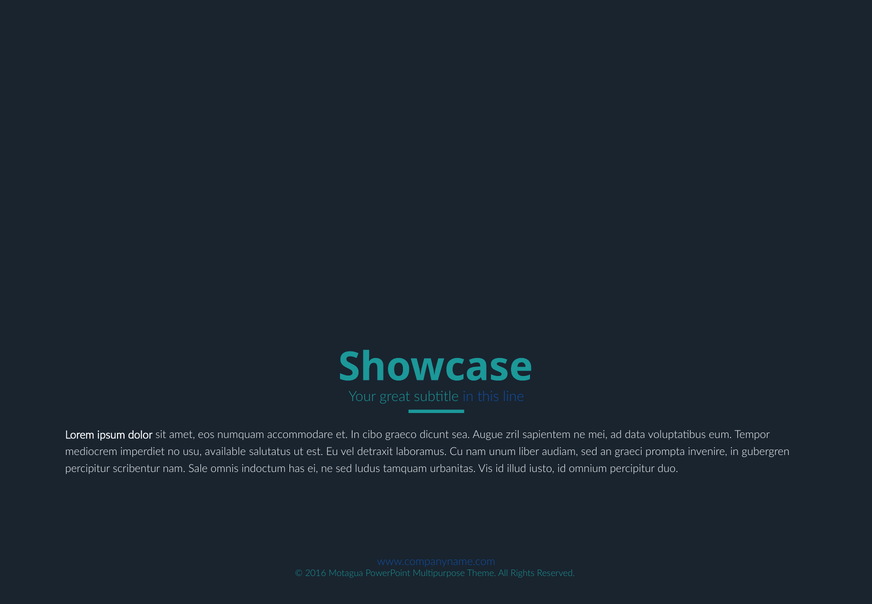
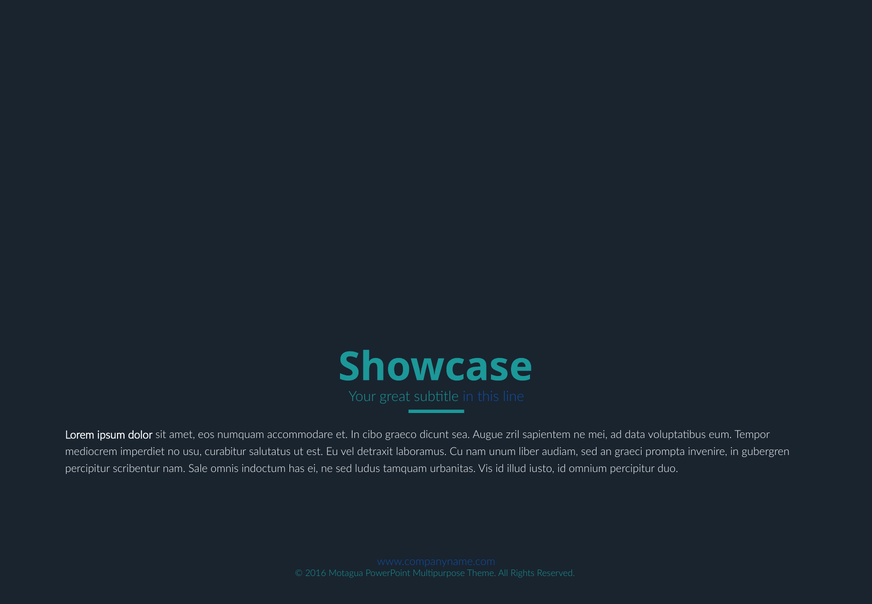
available: available -> curabitur (225, 452)
